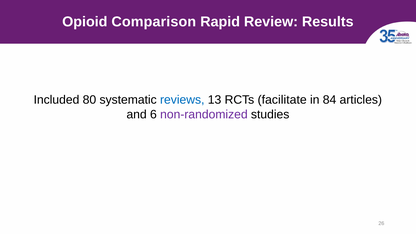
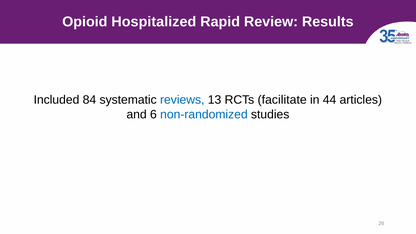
Comparison: Comparison -> Hospitalized (154, 22)
80: 80 -> 84 (89, 100)
84: 84 -> 44 (330, 100)
non-randomized colour: purple -> blue (204, 114)
